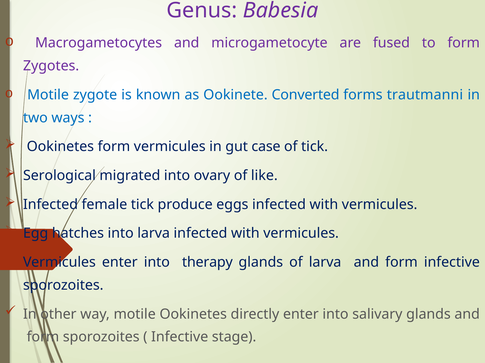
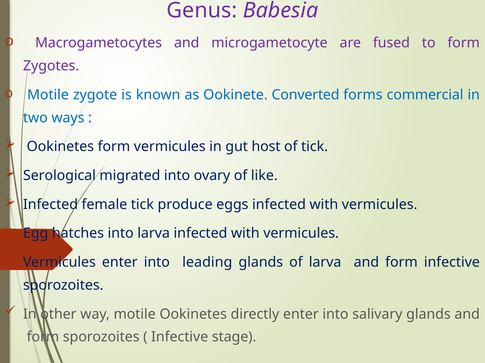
trautmanni: trautmanni -> commercial (425, 95)
case: case -> host (266, 147)
therapy: therapy -> leading (207, 263)
